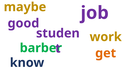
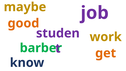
good colour: purple -> orange (23, 23)
